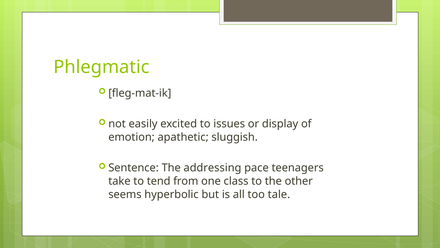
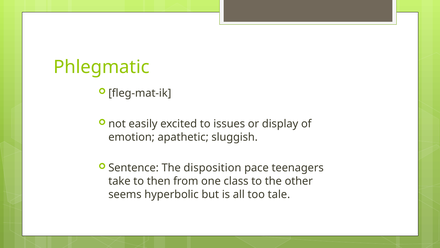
addressing: addressing -> disposition (212, 168)
tend: tend -> then (159, 181)
